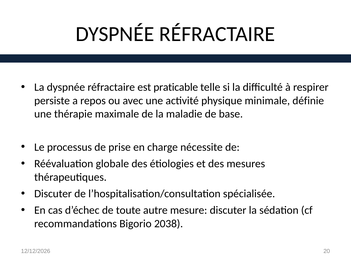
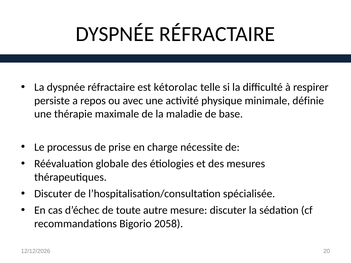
praticable: praticable -> kétorolac (176, 87)
2038: 2038 -> 2058 (169, 224)
